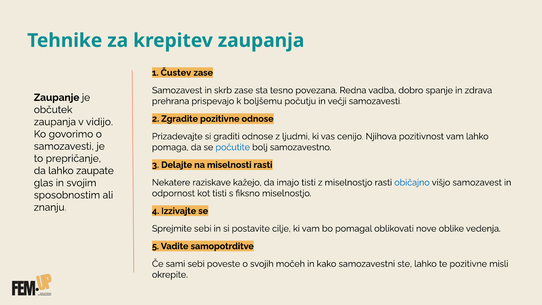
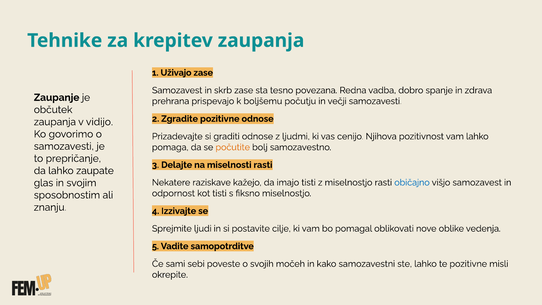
Čustev: Čustev -> Uživajo (176, 73)
počutite colour: blue -> orange (233, 147)
Sprejmite sebi: sebi -> ljudi (203, 229)
